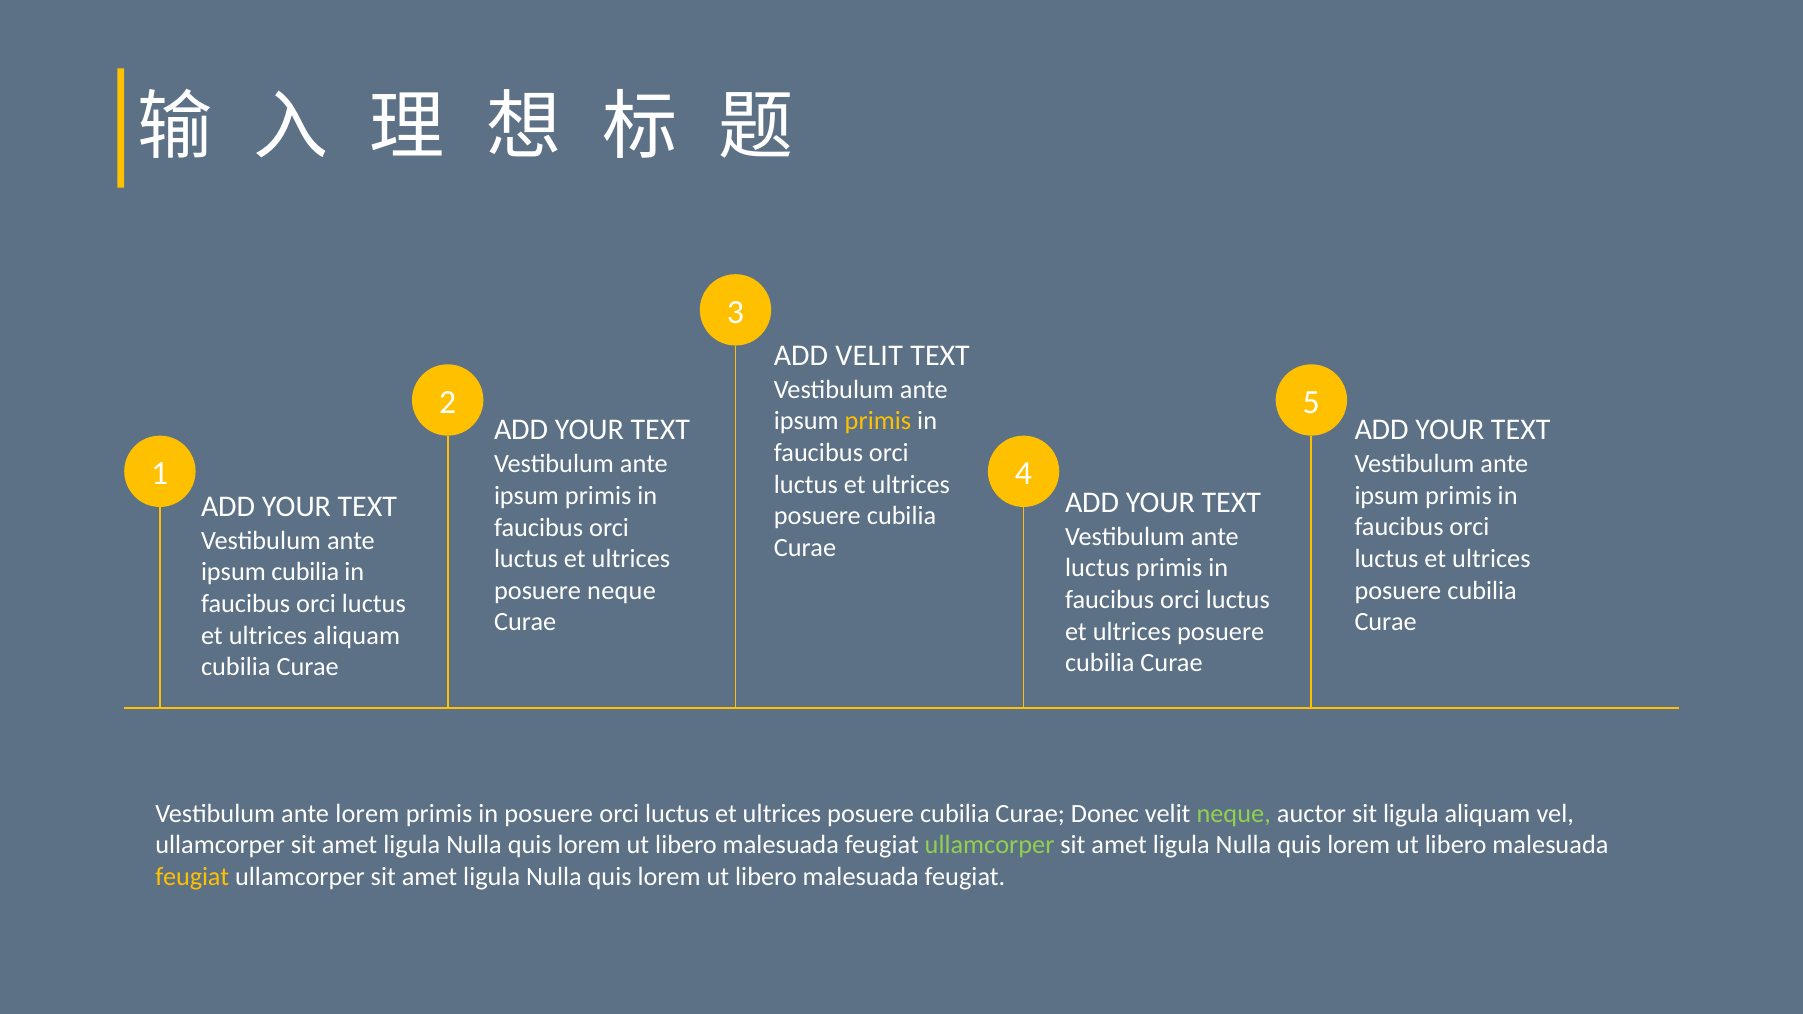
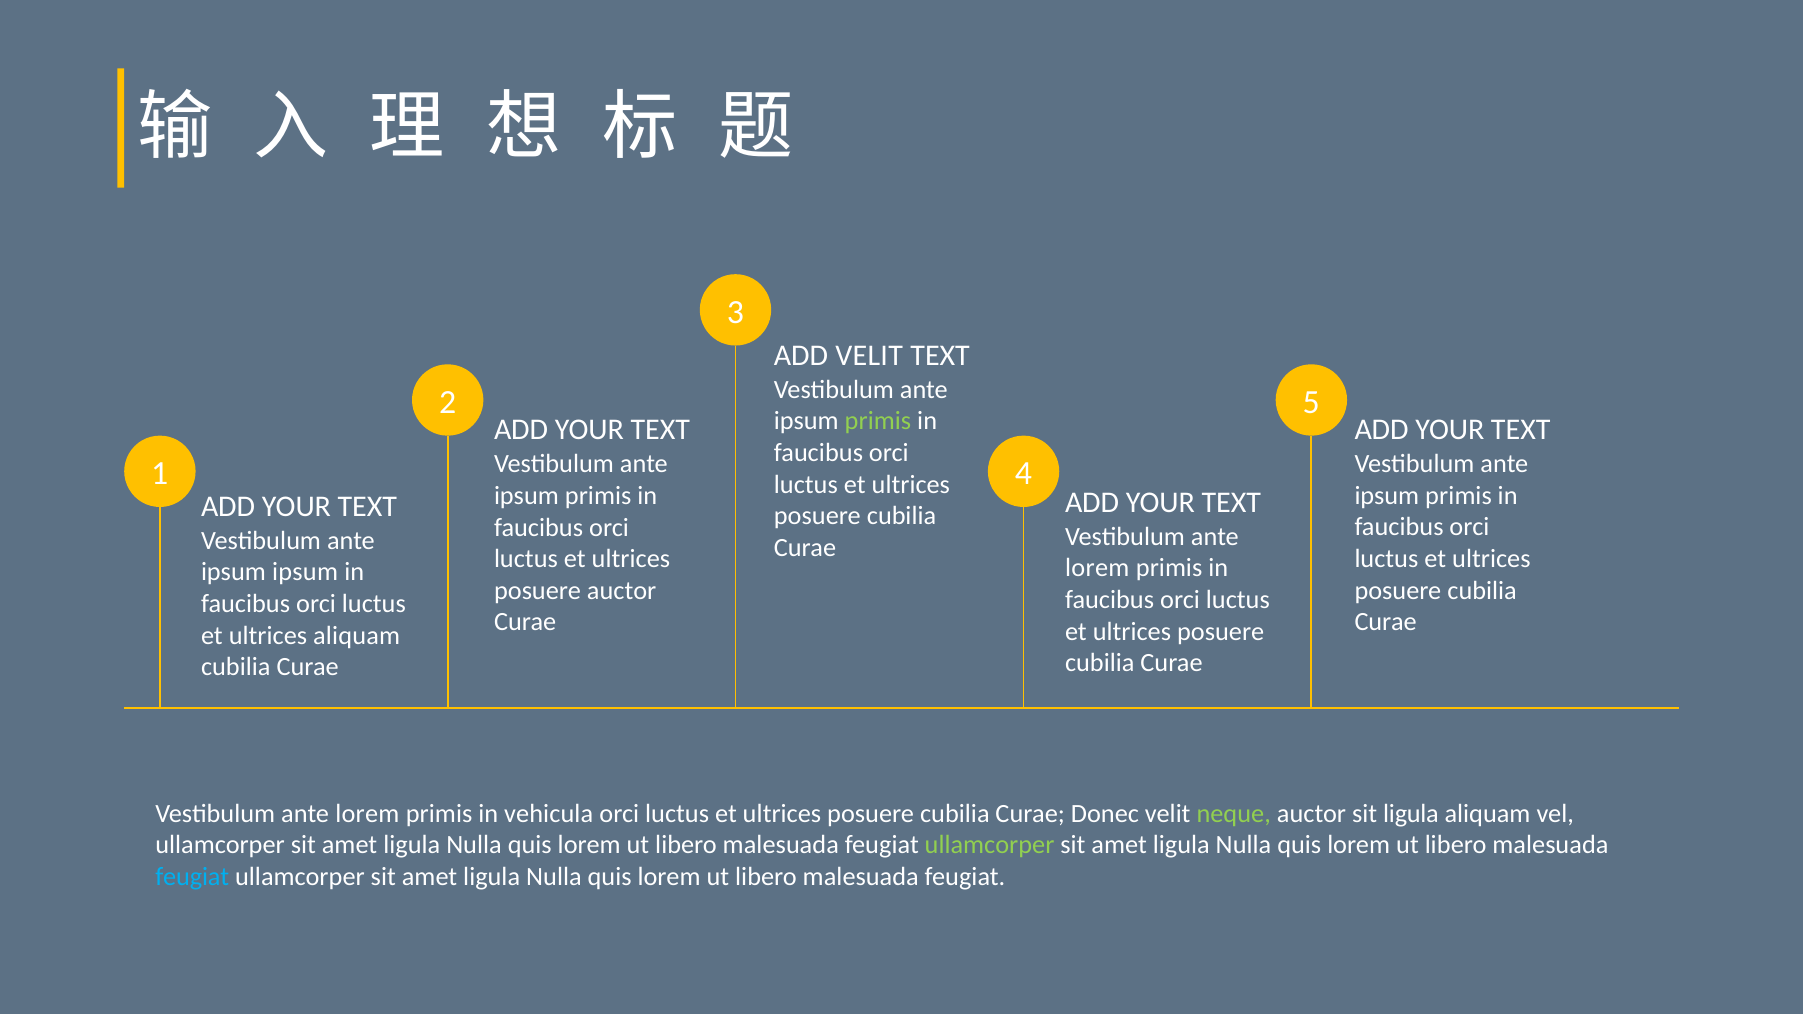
primis colour: yellow -> light green (878, 421)
luctus: luctus -> lorem (1097, 568)
ipsum cubilia: cubilia -> ipsum (305, 572)
posuere neque: neque -> auctor (622, 591)
in posuere: posuere -> vehicula (549, 814)
feugiat colour: yellow -> light blue (192, 877)
